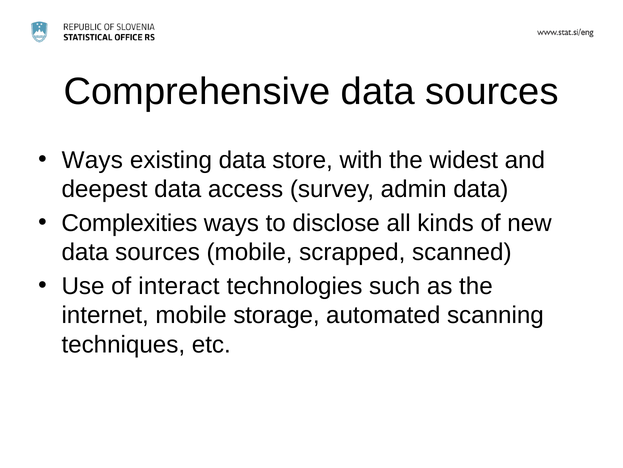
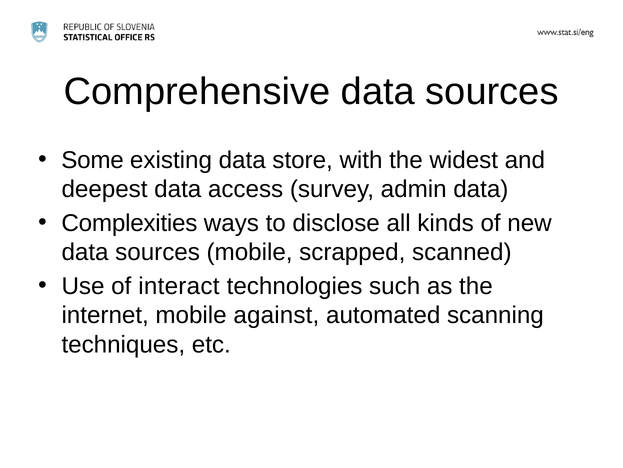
Ways: Ways -> Some (93, 160)
storage: storage -> against (276, 315)
